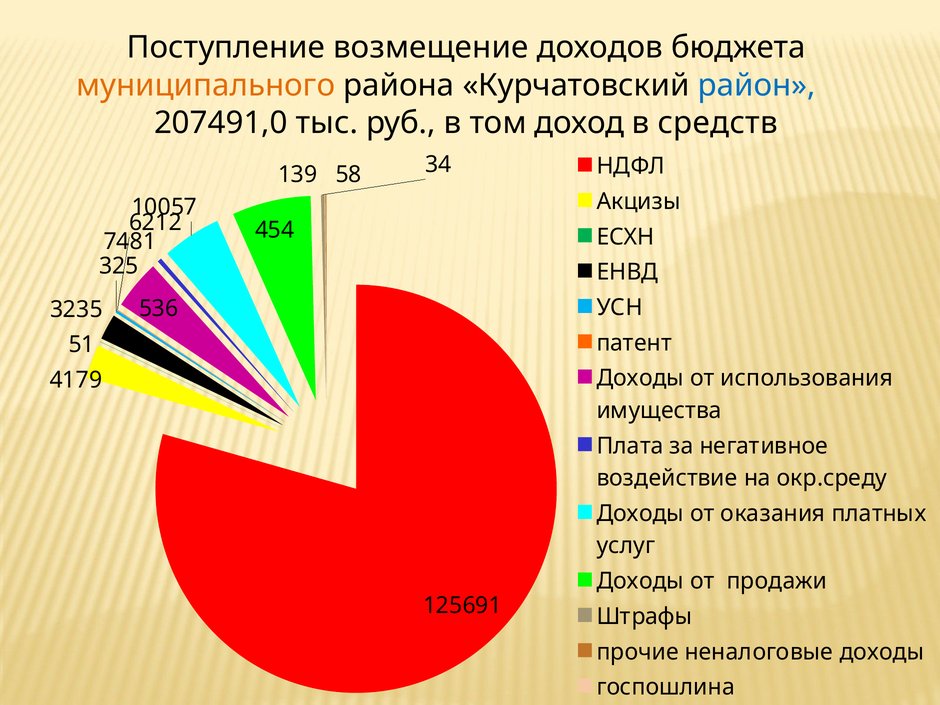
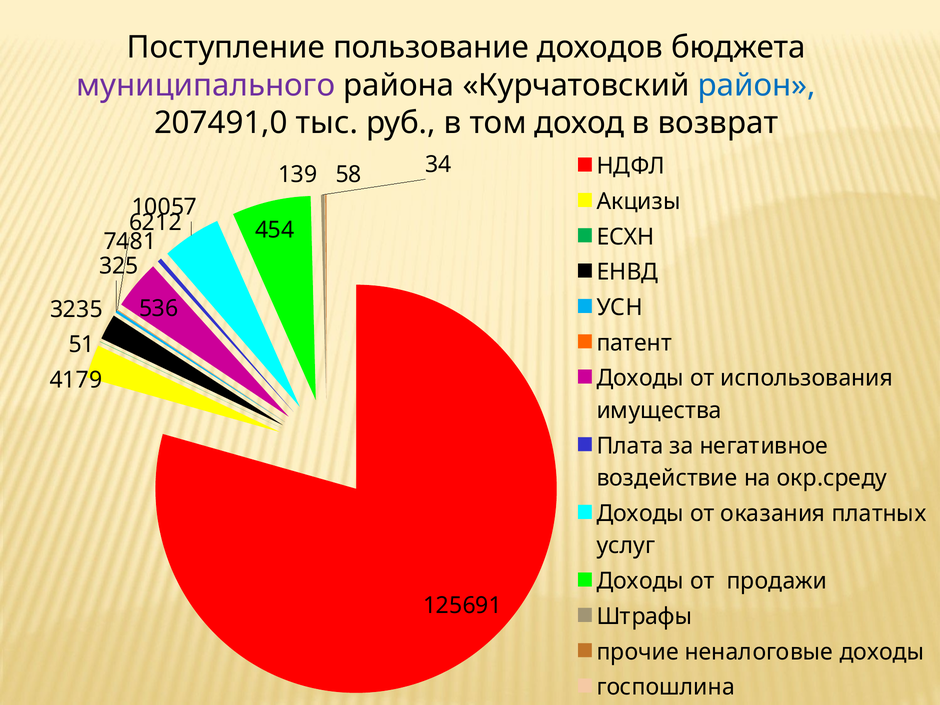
возмещение: возмещение -> пользование (431, 48)
муниципального colour: orange -> purple (206, 85)
средств: средств -> возврат (718, 123)
